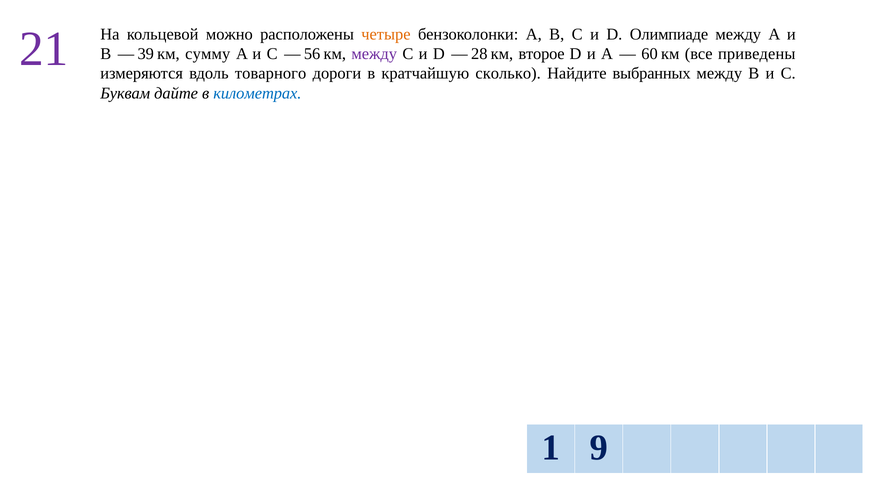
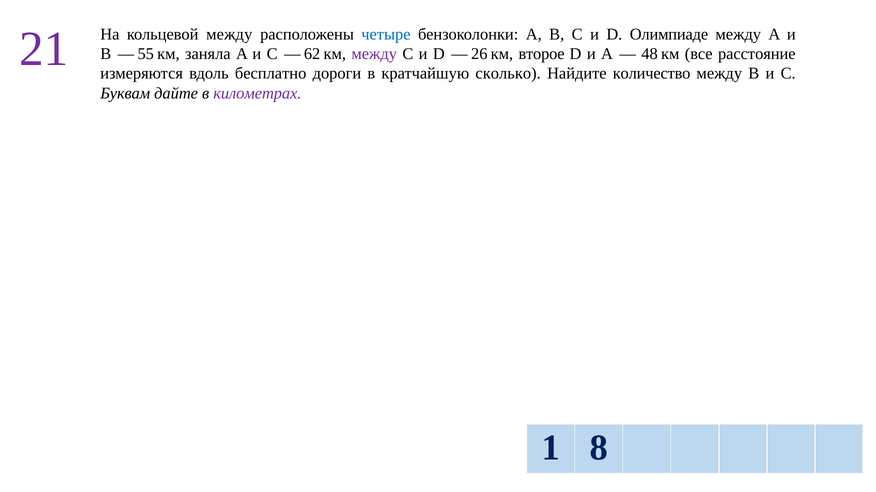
кольцевой можно: можно -> между (229, 34)
четыре colour: orange -> blue (386, 34)
39: 39 -> 55 (146, 54)
сумму: сумму -> заняла (208, 54)
56: 56 -> 62 (312, 54)
28: 28 -> 26 (479, 54)
60: 60 -> 48 (650, 54)
приведены: приведены -> расстояние (757, 54)
товарного: товарного -> бесплатно (271, 74)
выбранных: выбранных -> количество (652, 74)
километрах colour: blue -> purple (257, 93)
9: 9 -> 8 (599, 449)
